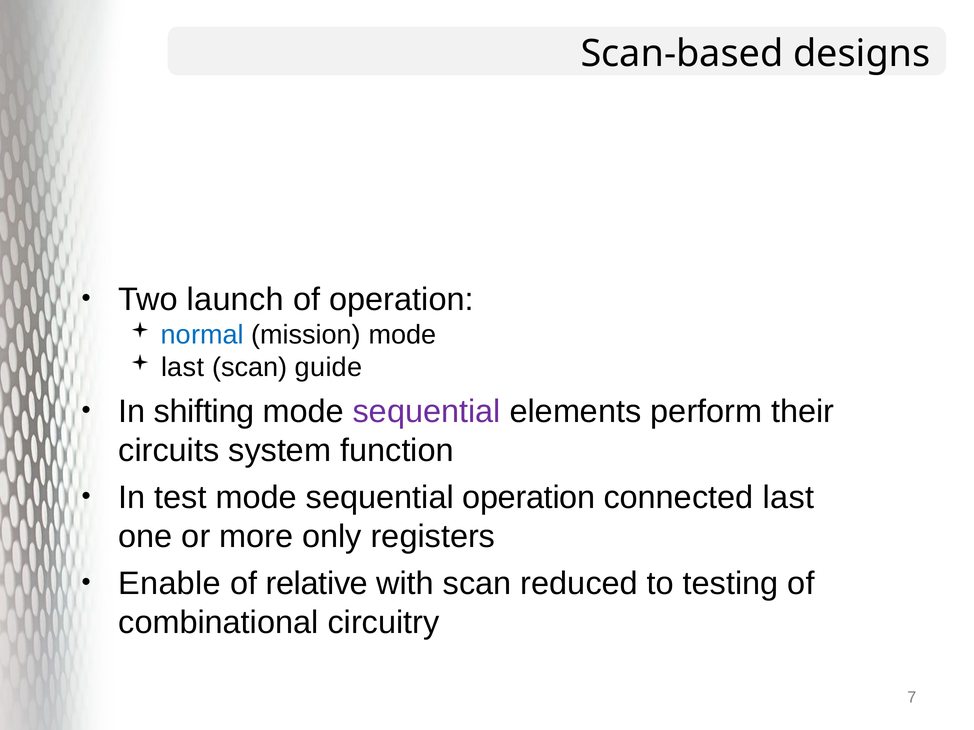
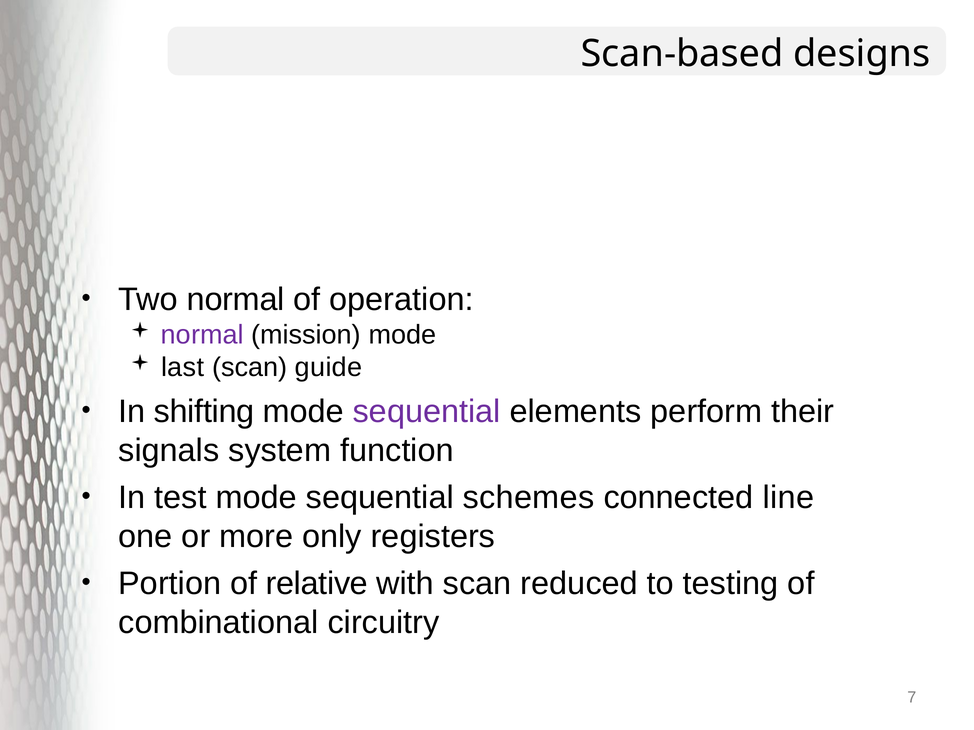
Two launch: launch -> normal (236, 300)
normal colour: blue -> purple (202, 335)
circuits: circuits -> signals (169, 451)
sequential operation: operation -> schemes (529, 498)
connected last: last -> line (789, 498)
Enable: Enable -> Portion (170, 584)
